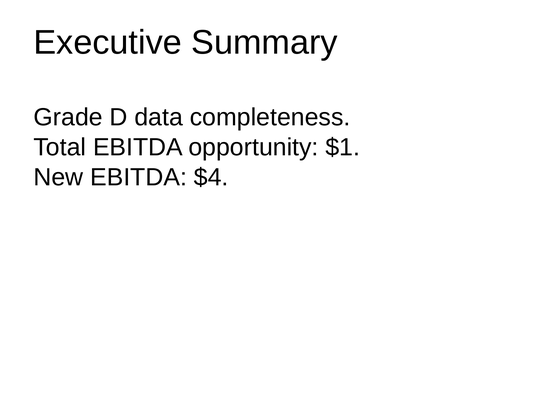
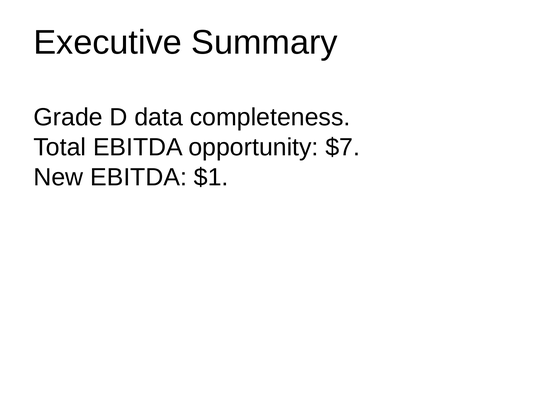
$1: $1 -> $7 (343, 147)
$4: $4 -> $1 (211, 177)
